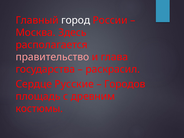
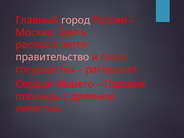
город colour: white -> pink (76, 20)
Русские: Русские -> Нашего (74, 84)
костюмы: костюмы -> лепестки (39, 109)
